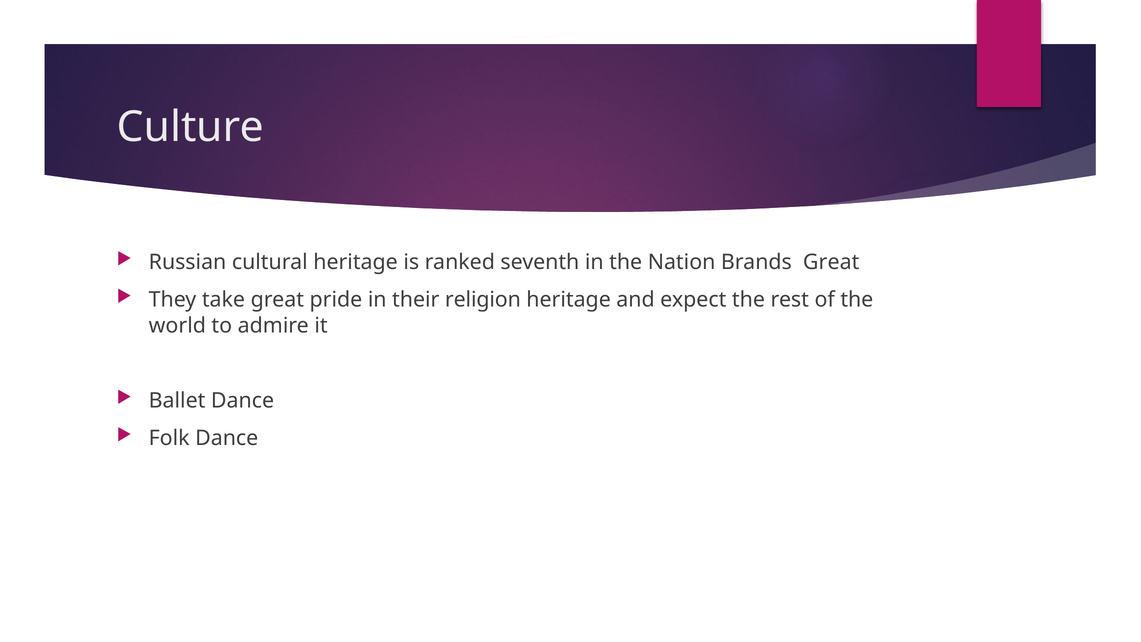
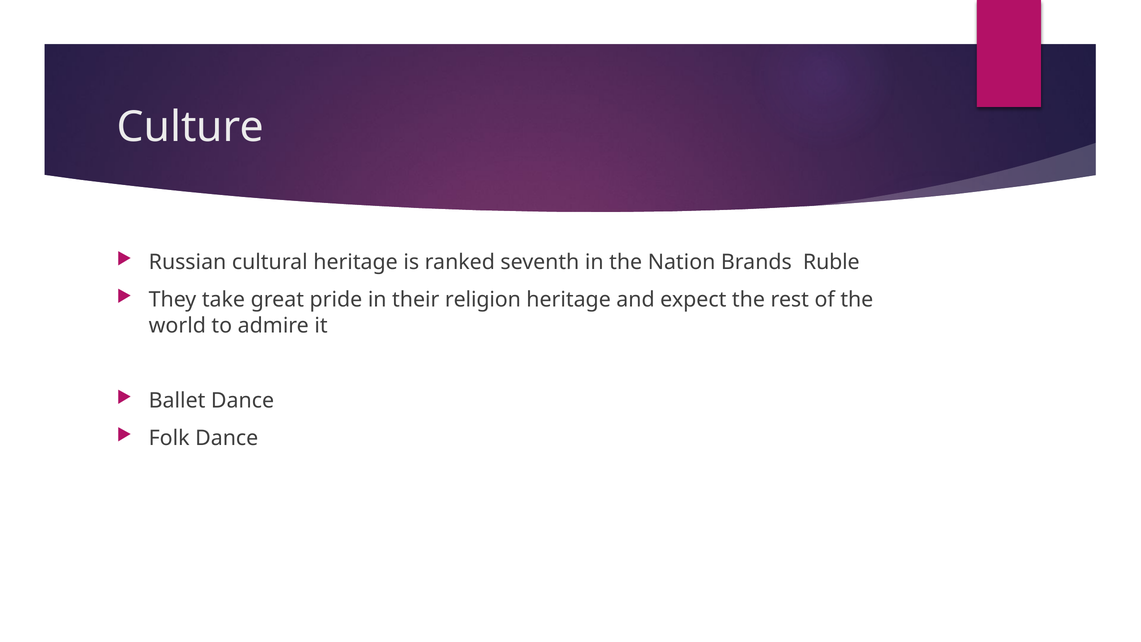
Brands Great: Great -> Ruble (831, 262)
